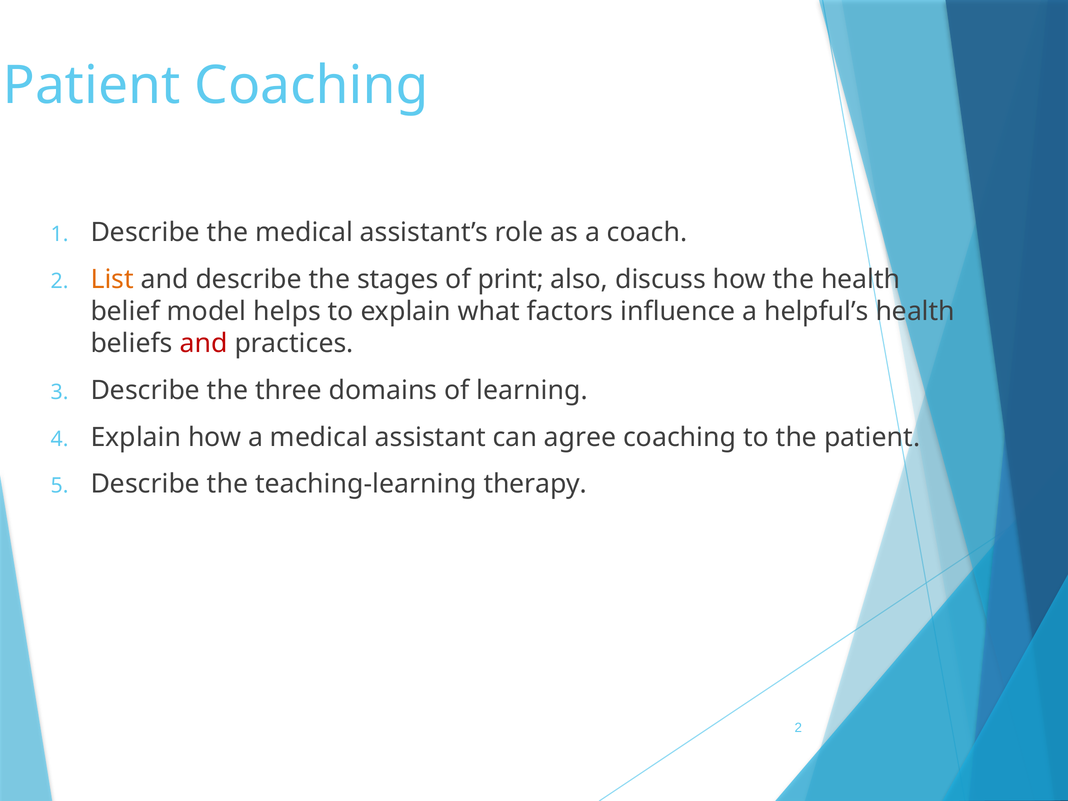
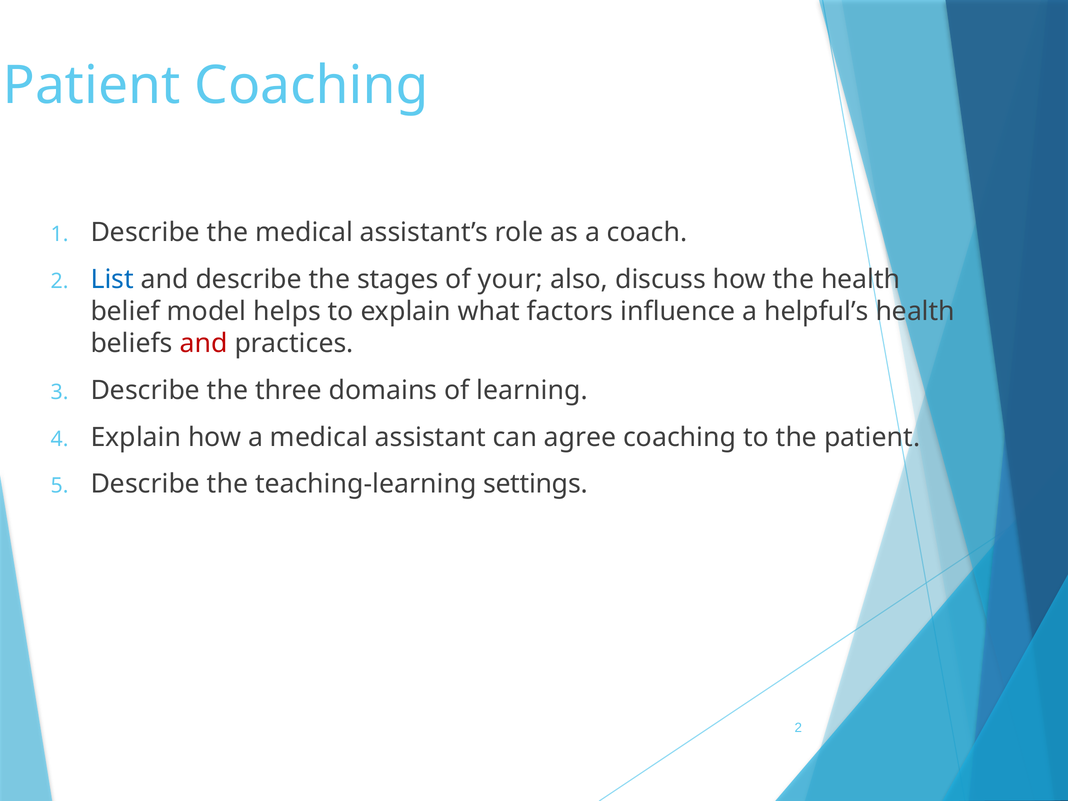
List colour: orange -> blue (112, 279)
print: print -> your (510, 279)
therapy: therapy -> settings (535, 484)
